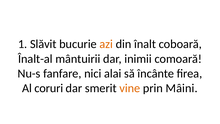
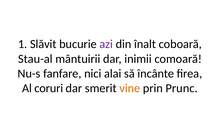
azi colour: orange -> purple (106, 44)
Înalt: Înalt -> Stau (29, 59)
Mâini: Mâini -> Prunc (182, 88)
